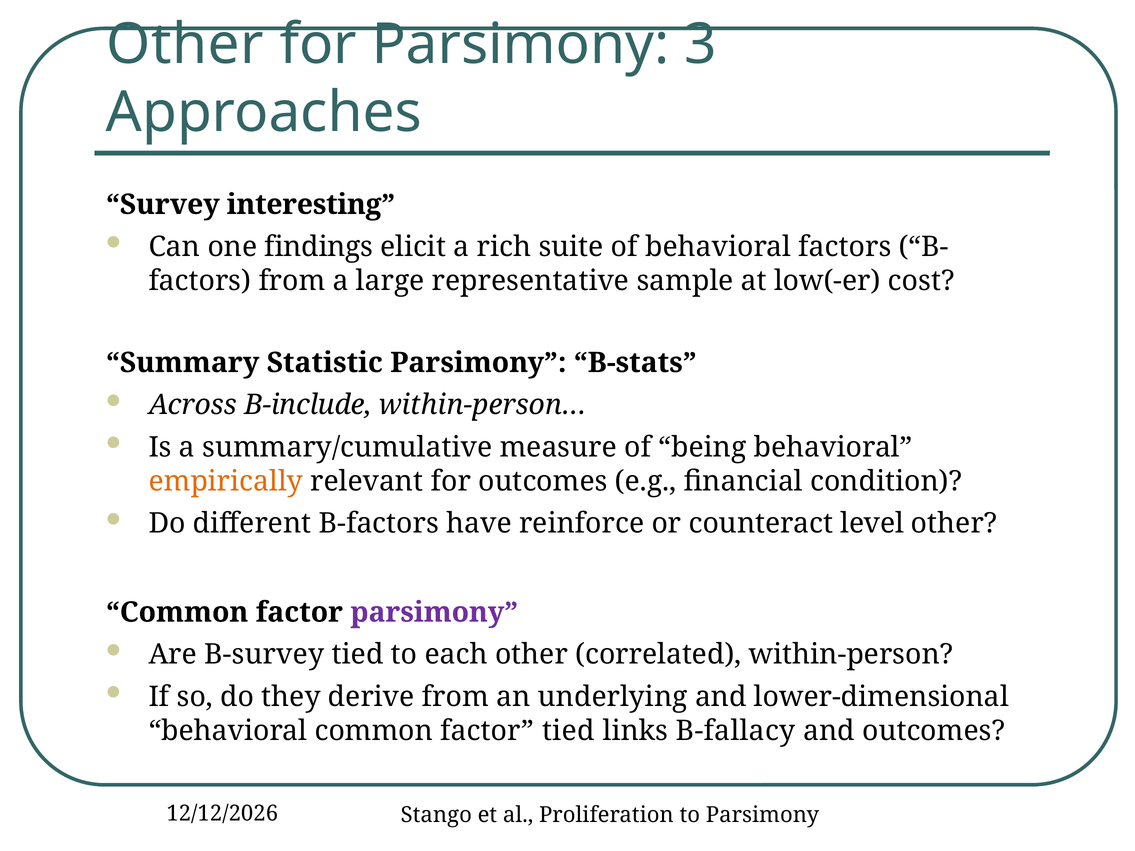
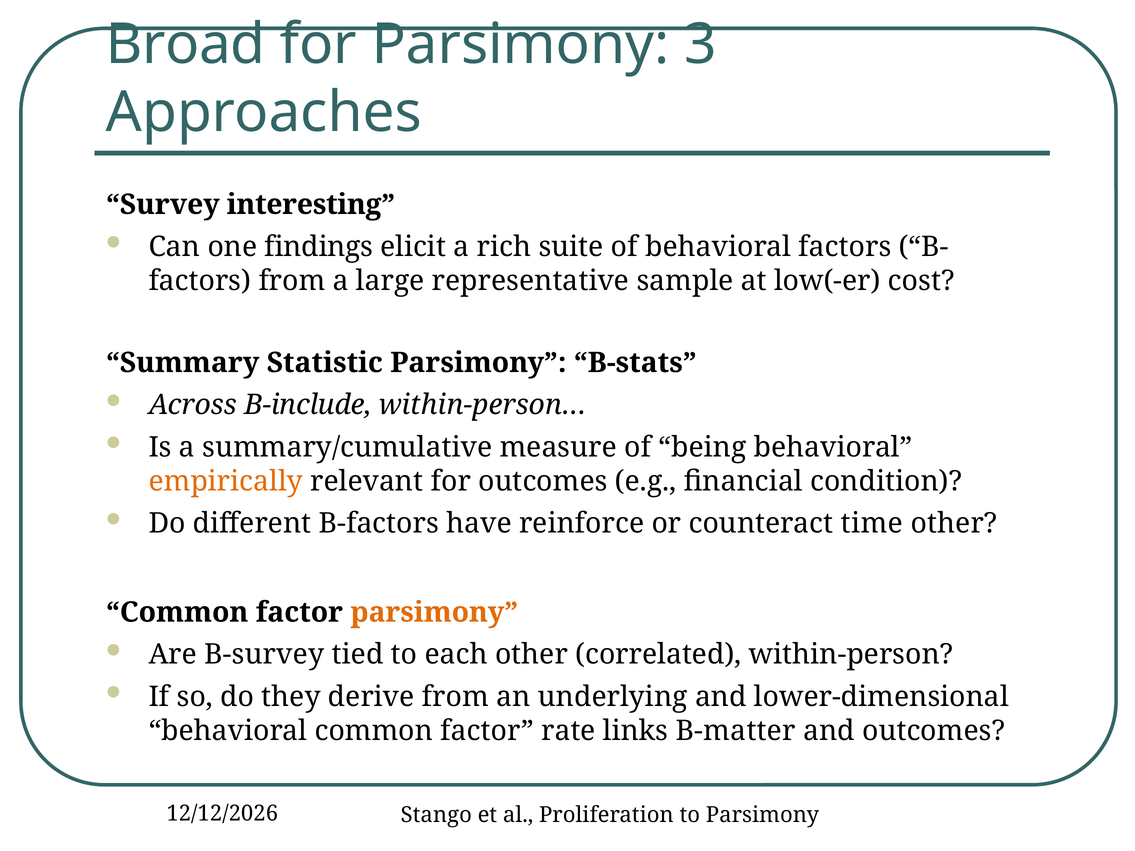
Other: Other -> Broad (186, 45)
level: level -> time (872, 524)
parsimony colour: purple -> orange (434, 612)
factor tied: tied -> rate (569, 731)
B-fallacy: B-fallacy -> B-matter (736, 731)
